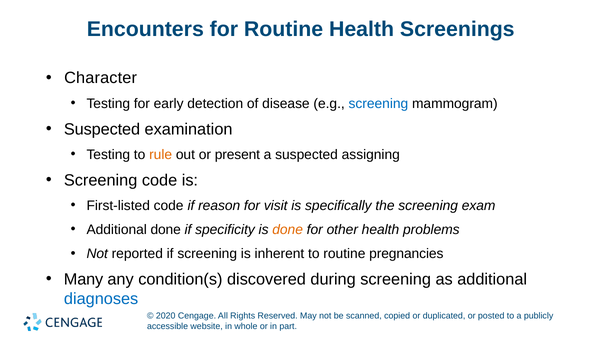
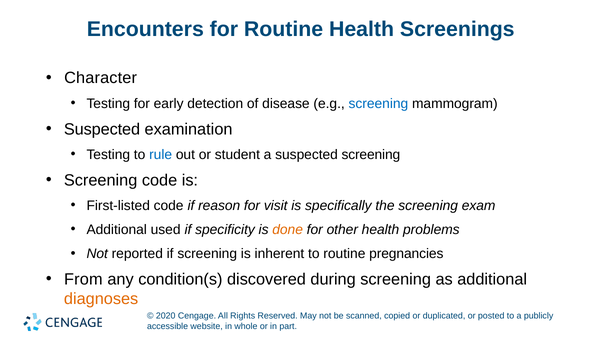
rule colour: orange -> blue (161, 155)
present: present -> student (237, 155)
suspected assigning: assigning -> screening (371, 155)
Additional done: done -> used (166, 230)
Many: Many -> From (83, 280)
diagnoses colour: blue -> orange (101, 299)
